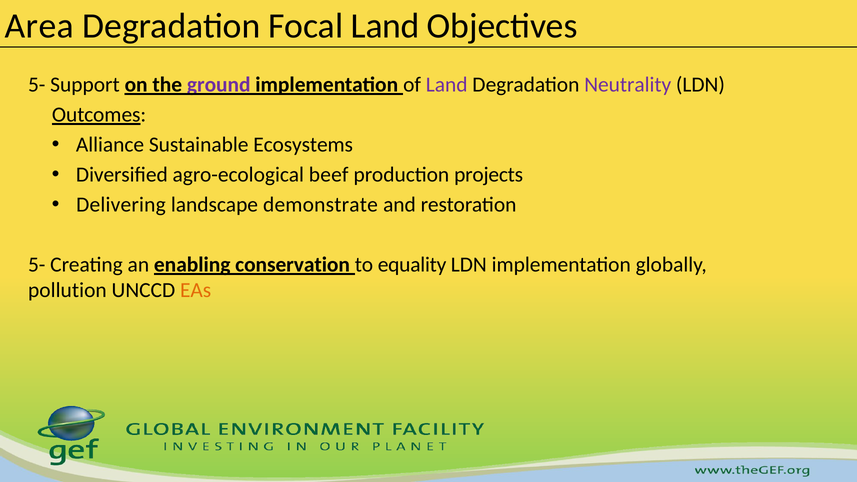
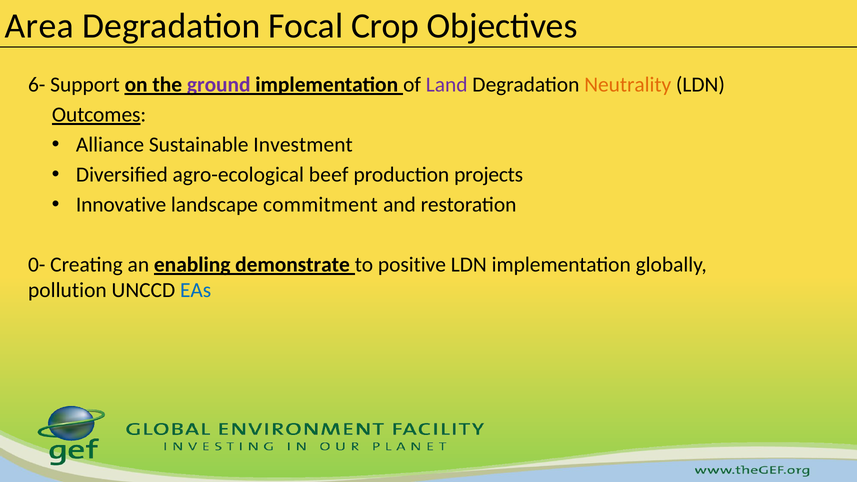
Focal Land: Land -> Crop (385, 26)
5-: 5- -> 6- (37, 85)
Neutrality colour: purple -> orange (628, 85)
Ecosystems: Ecosystems -> Investment (303, 145)
Delivering: Delivering -> Innovative (121, 205)
demonstrate: demonstrate -> commitment (320, 205)
5-: 5- -> 0- (37, 265)
conservation: conservation -> demonstrate (293, 265)
equality: equality -> positive (412, 265)
EAs colour: orange -> blue (196, 290)
